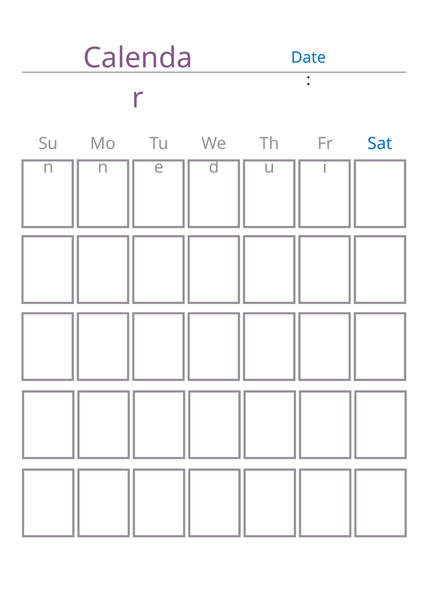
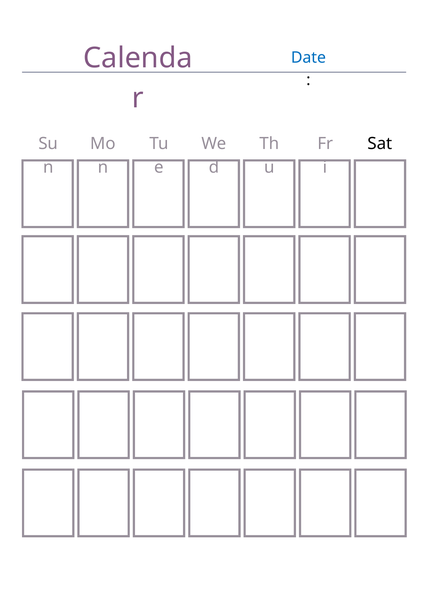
Sat colour: blue -> black (380, 144)
